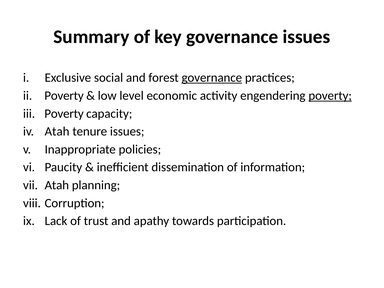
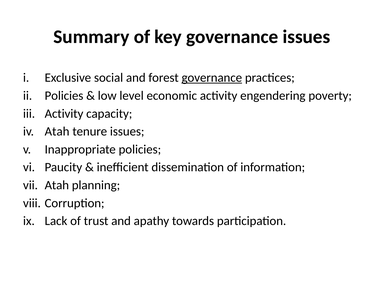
Poverty: Poverty -> Policies (64, 96)
poverty underline: present -> none (330, 96)
Poverty: Poverty -> Activity (64, 114)
